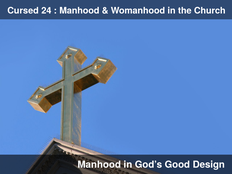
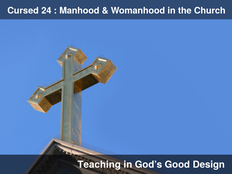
Manhood: Manhood -> Teaching (99, 165)
